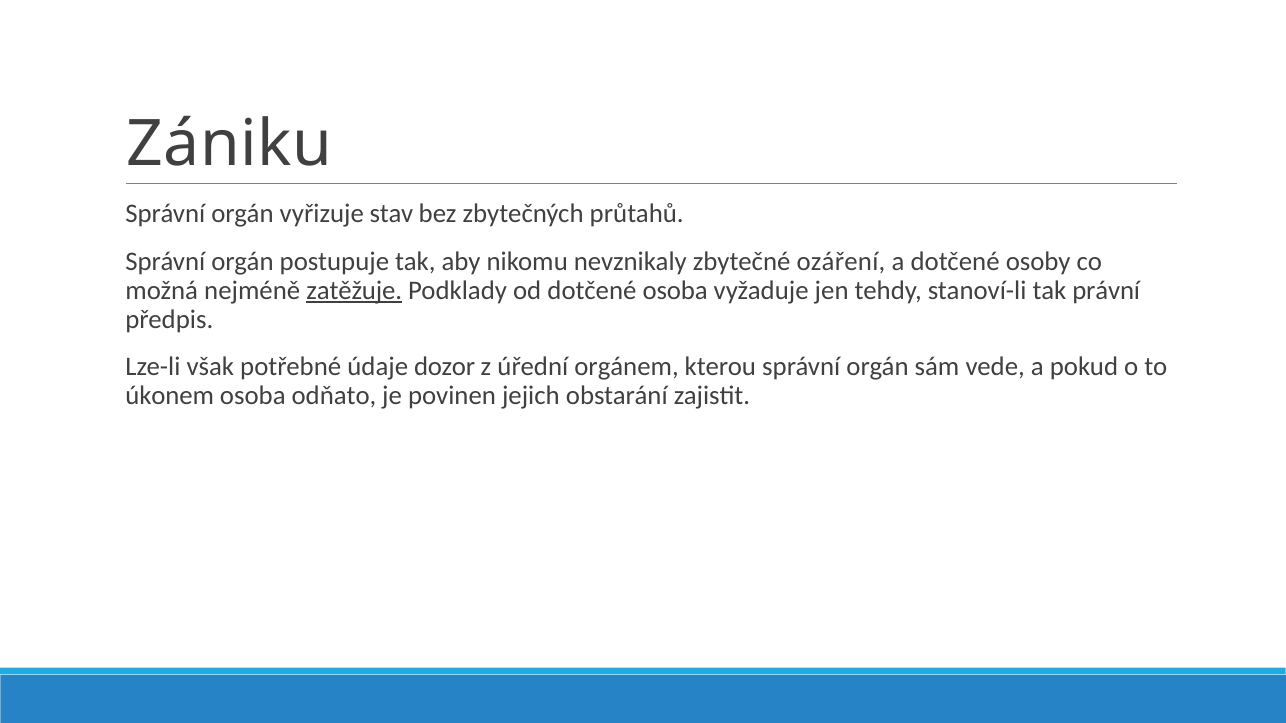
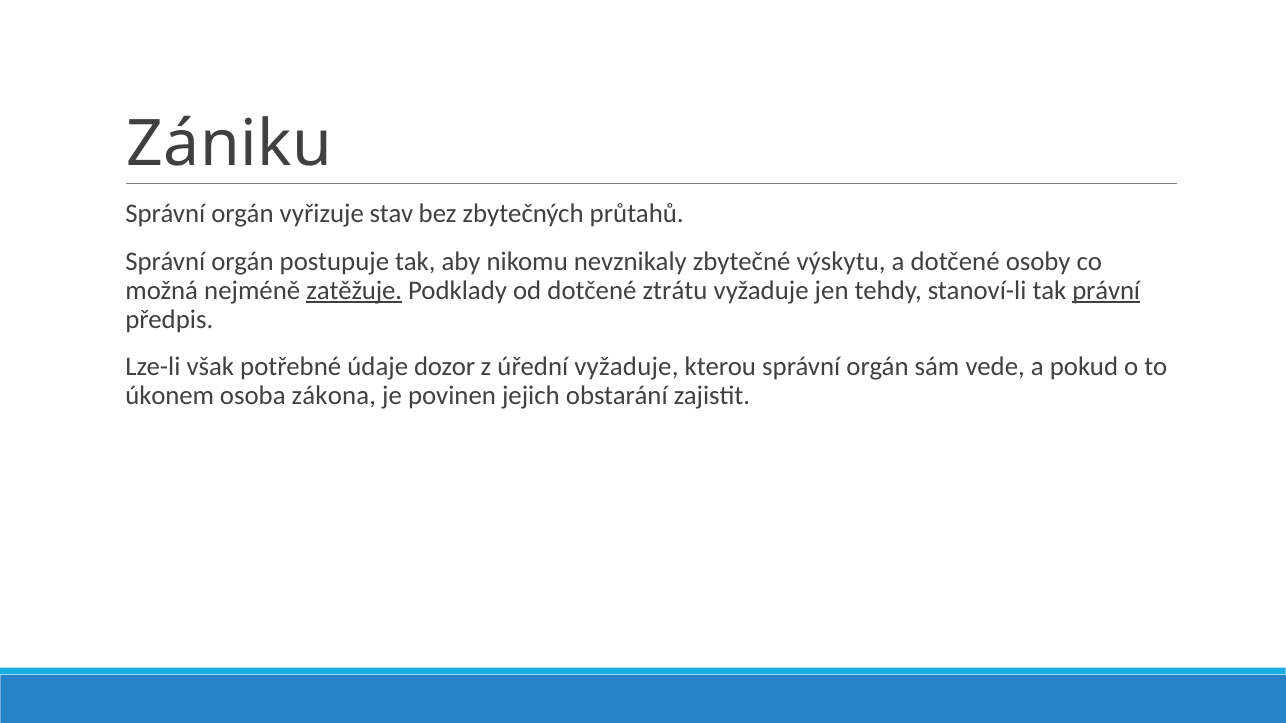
ozáření: ozáření -> výskytu (841, 262)
dotčené osoba: osoba -> ztrátu (675, 290)
právní underline: none -> present (1106, 290)
úřední orgánem: orgánem -> vyžaduje (626, 367)
odňato: odňato -> zákona (334, 396)
